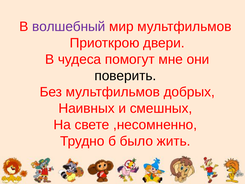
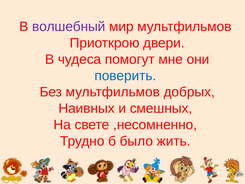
поверить colour: black -> blue (125, 76)
